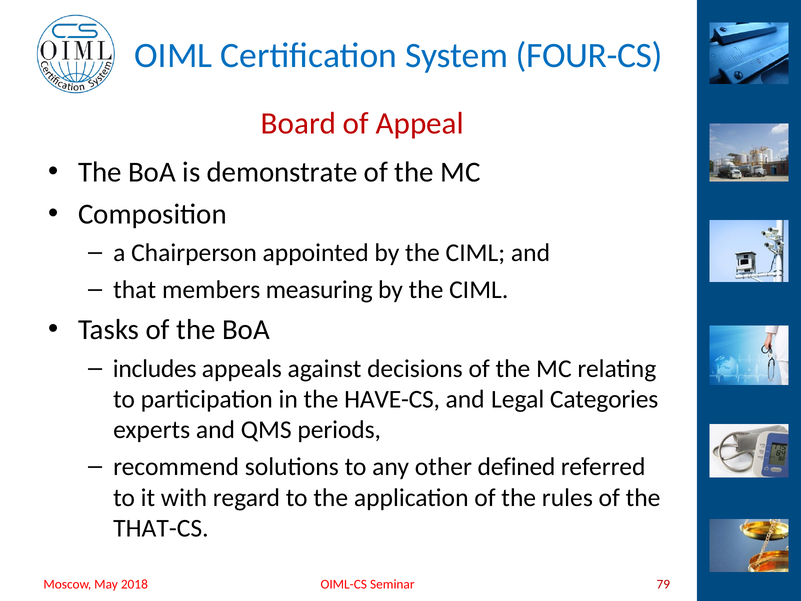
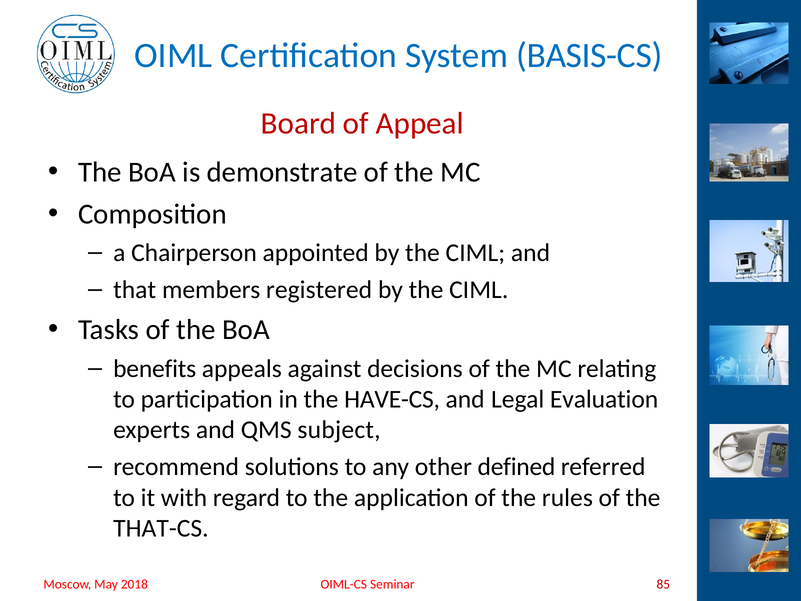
FOUR-CS: FOUR-CS -> BASIS-CS (589, 55)
measuring: measuring -> registered (319, 290)
includes: includes -> benefits (155, 369)
Categories: Categories -> Evaluation (604, 399)
periods: periods -> subject (339, 430)
79: 79 -> 85 (663, 584)
